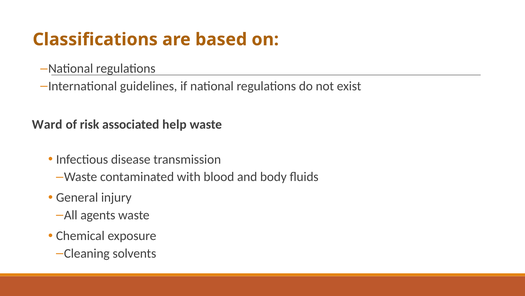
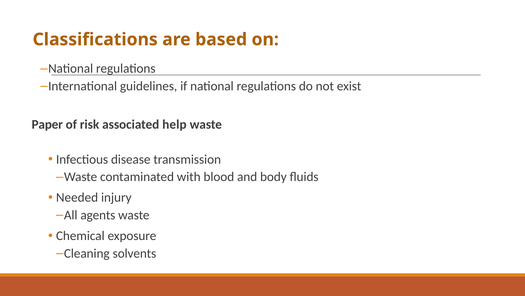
Ward: Ward -> Paper (47, 124)
General: General -> Needed (77, 197)
